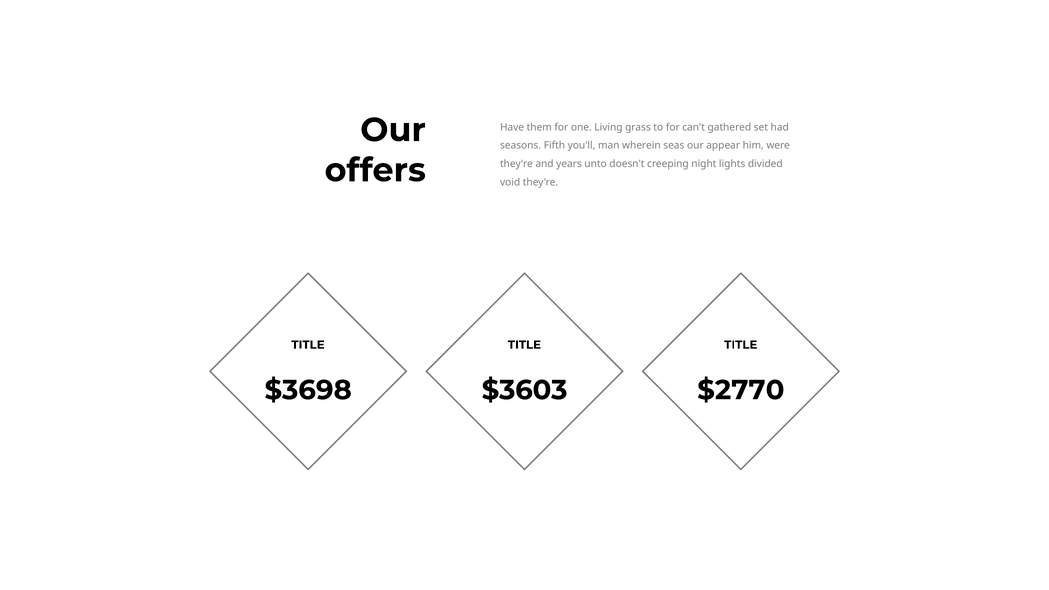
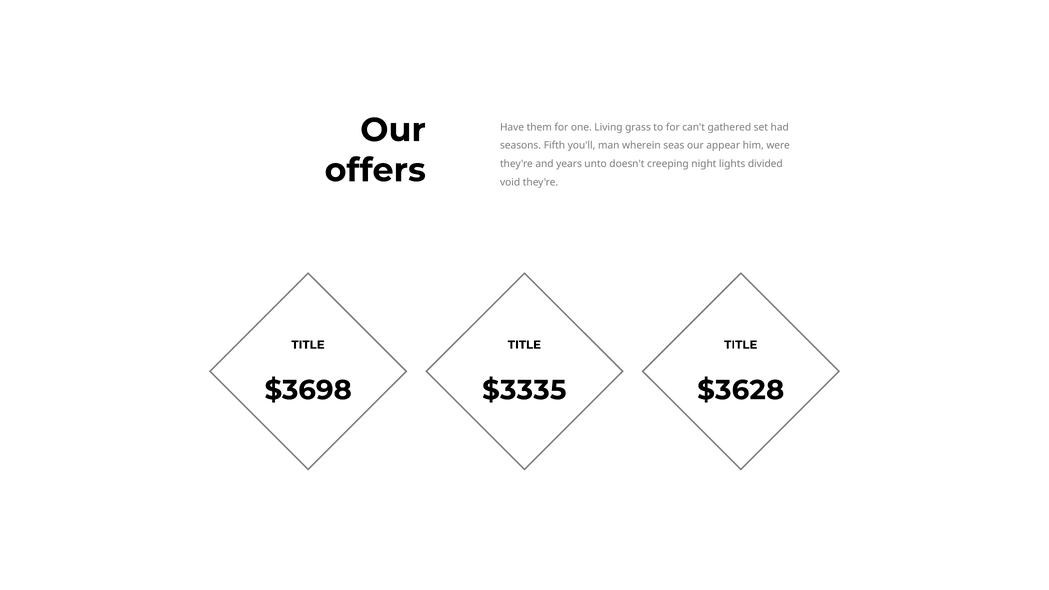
$3603: $3603 -> $3335 (524, 390)
$2770: $2770 -> $3628 (741, 390)
